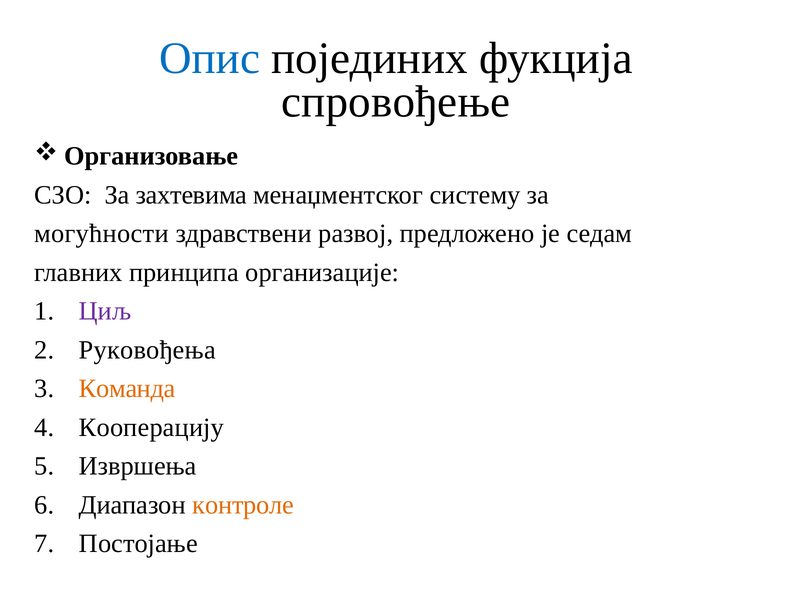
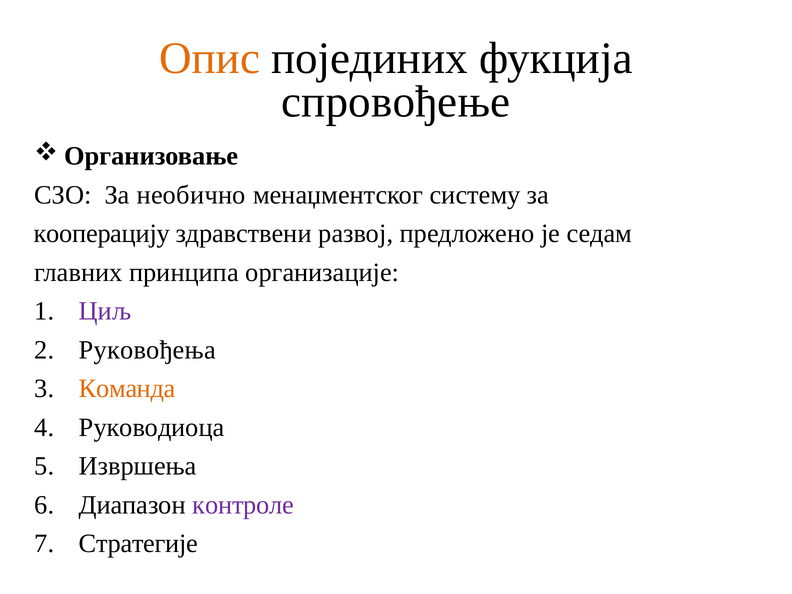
Опис colour: blue -> orange (210, 58)
захтевима: захтевима -> необично (191, 195)
могућности: могућности -> кооперацију (102, 234)
Кооперацију: Кооперацију -> Руководиоца (152, 427)
контроле colour: orange -> purple (243, 505)
Постојање: Постојање -> Стратегије (138, 544)
